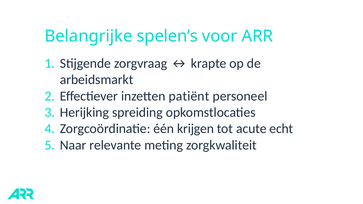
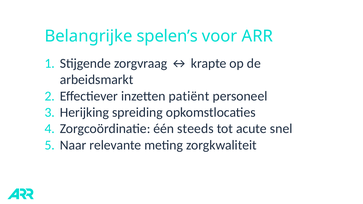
krijgen: krijgen -> steeds (195, 129)
echt: echt -> snel (281, 129)
